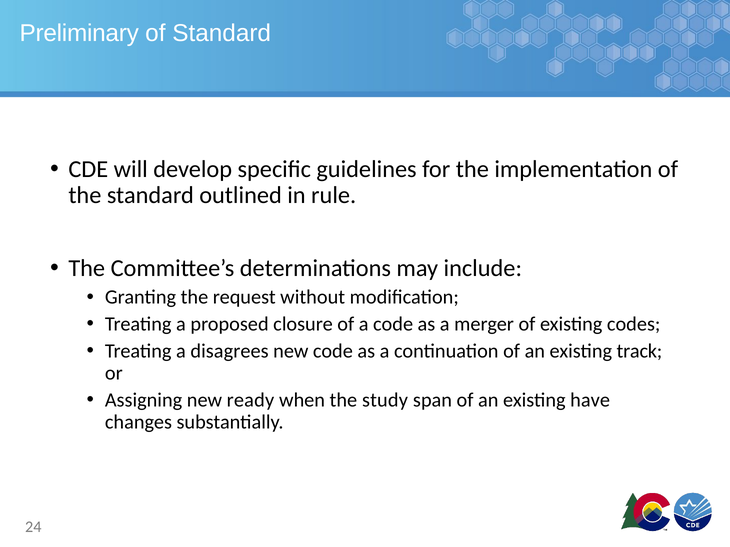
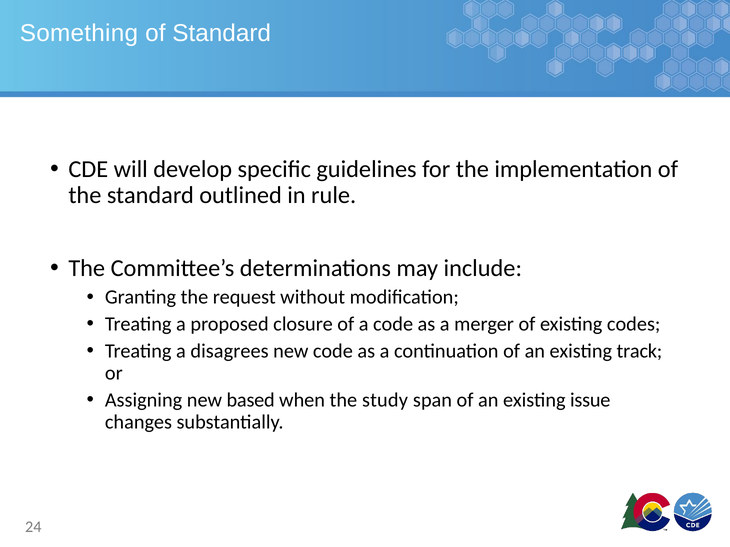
Preliminary: Preliminary -> Something (79, 33)
ready: ready -> based (251, 400)
have: have -> issue (590, 400)
